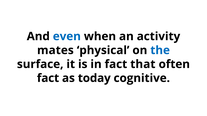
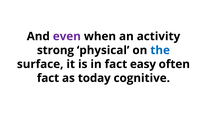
even colour: blue -> purple (67, 36)
mates: mates -> strong (55, 50)
that: that -> easy (143, 64)
